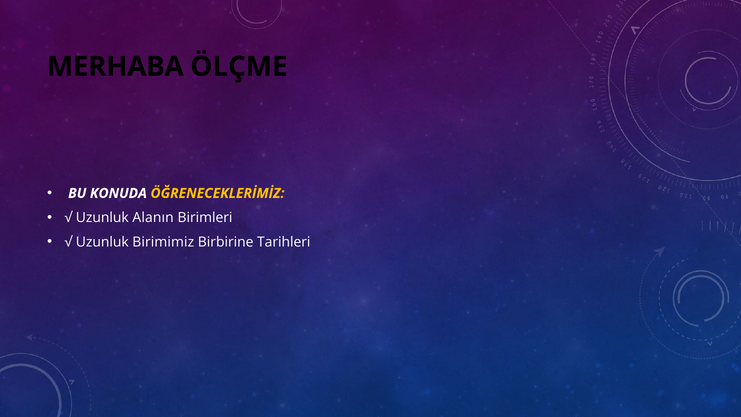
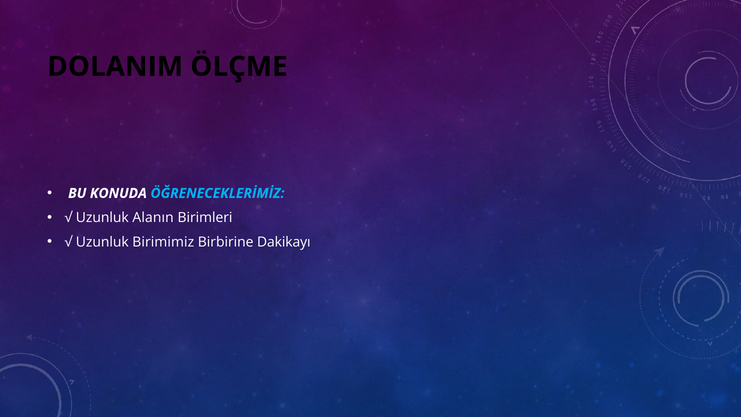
MERHABA: MERHABA -> DOLANIM (115, 67)
ÖĞRENECEKLERİMİZ colour: yellow -> light blue (217, 193)
Tarihleri: Tarihleri -> Dakikayı (284, 242)
